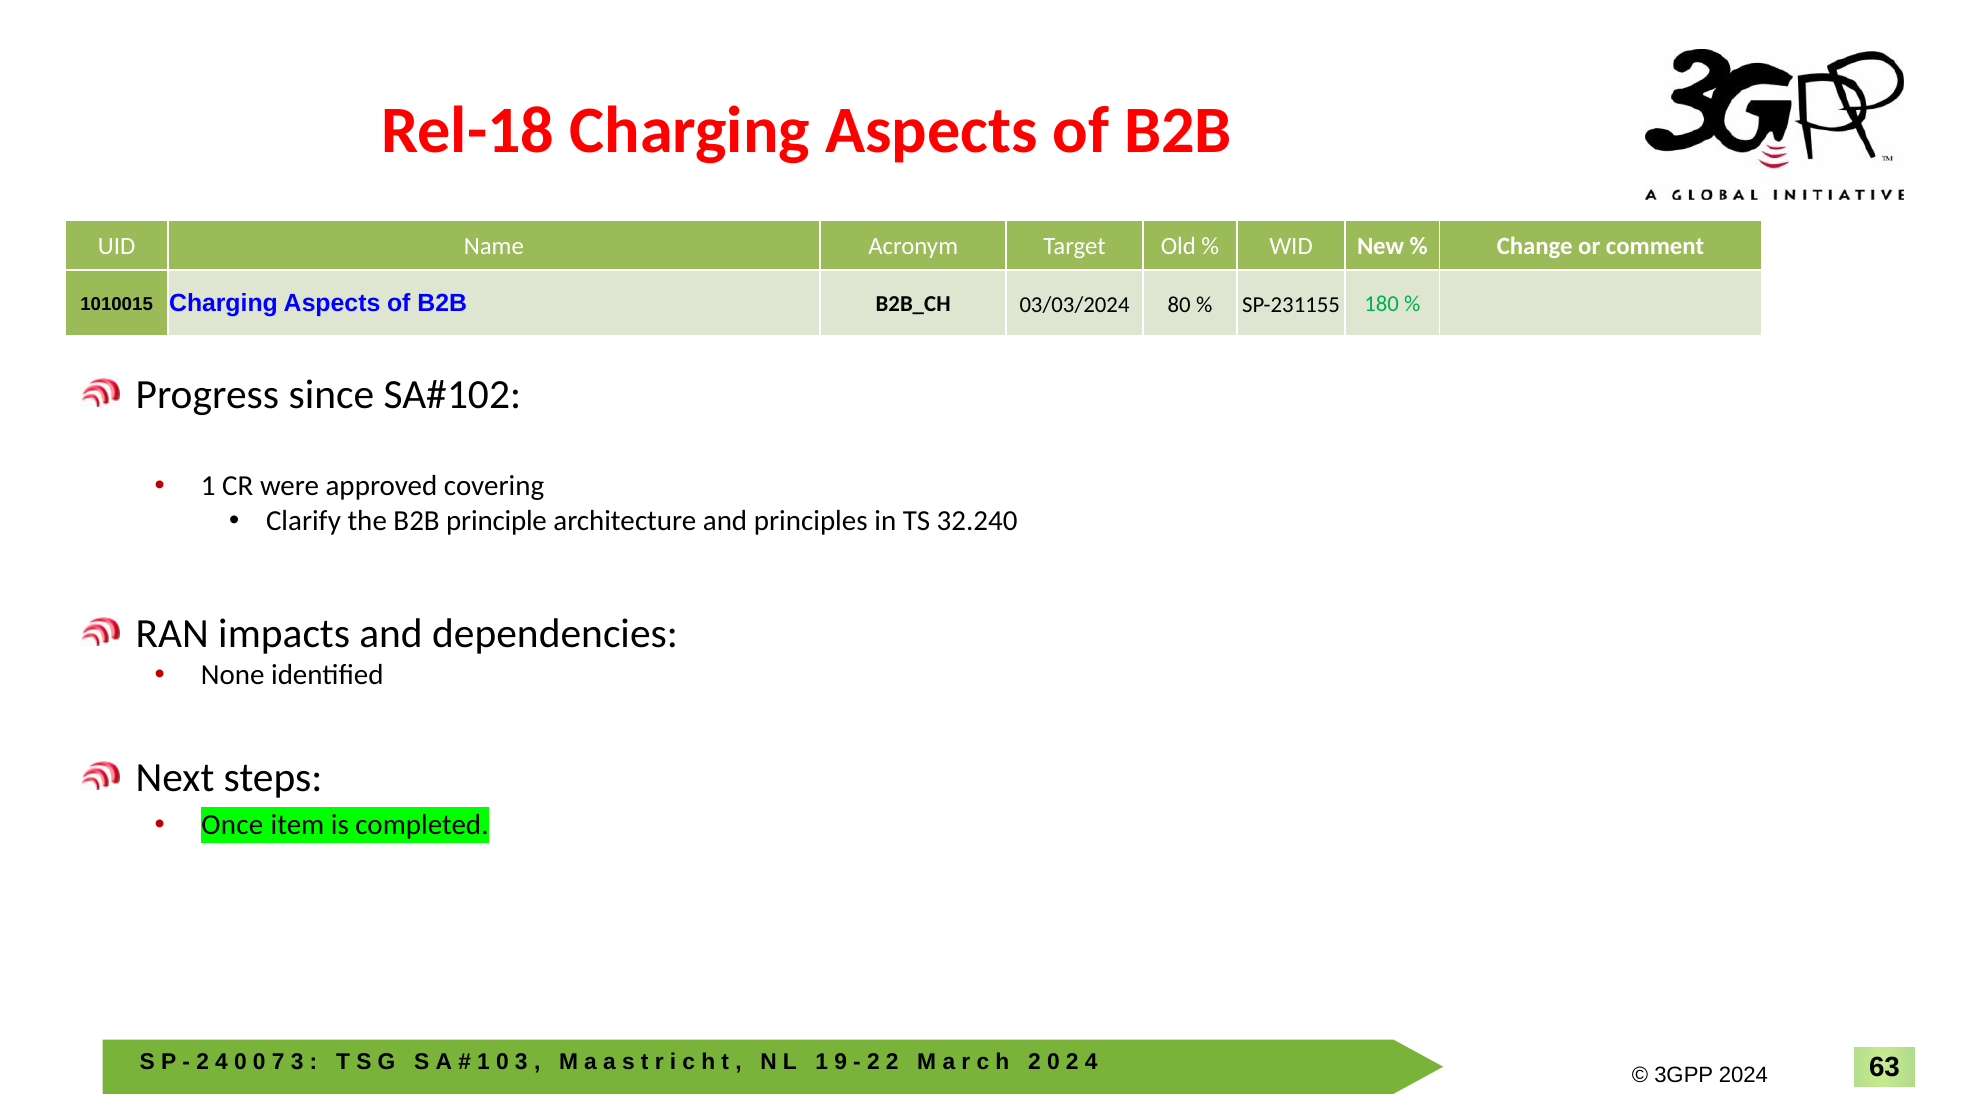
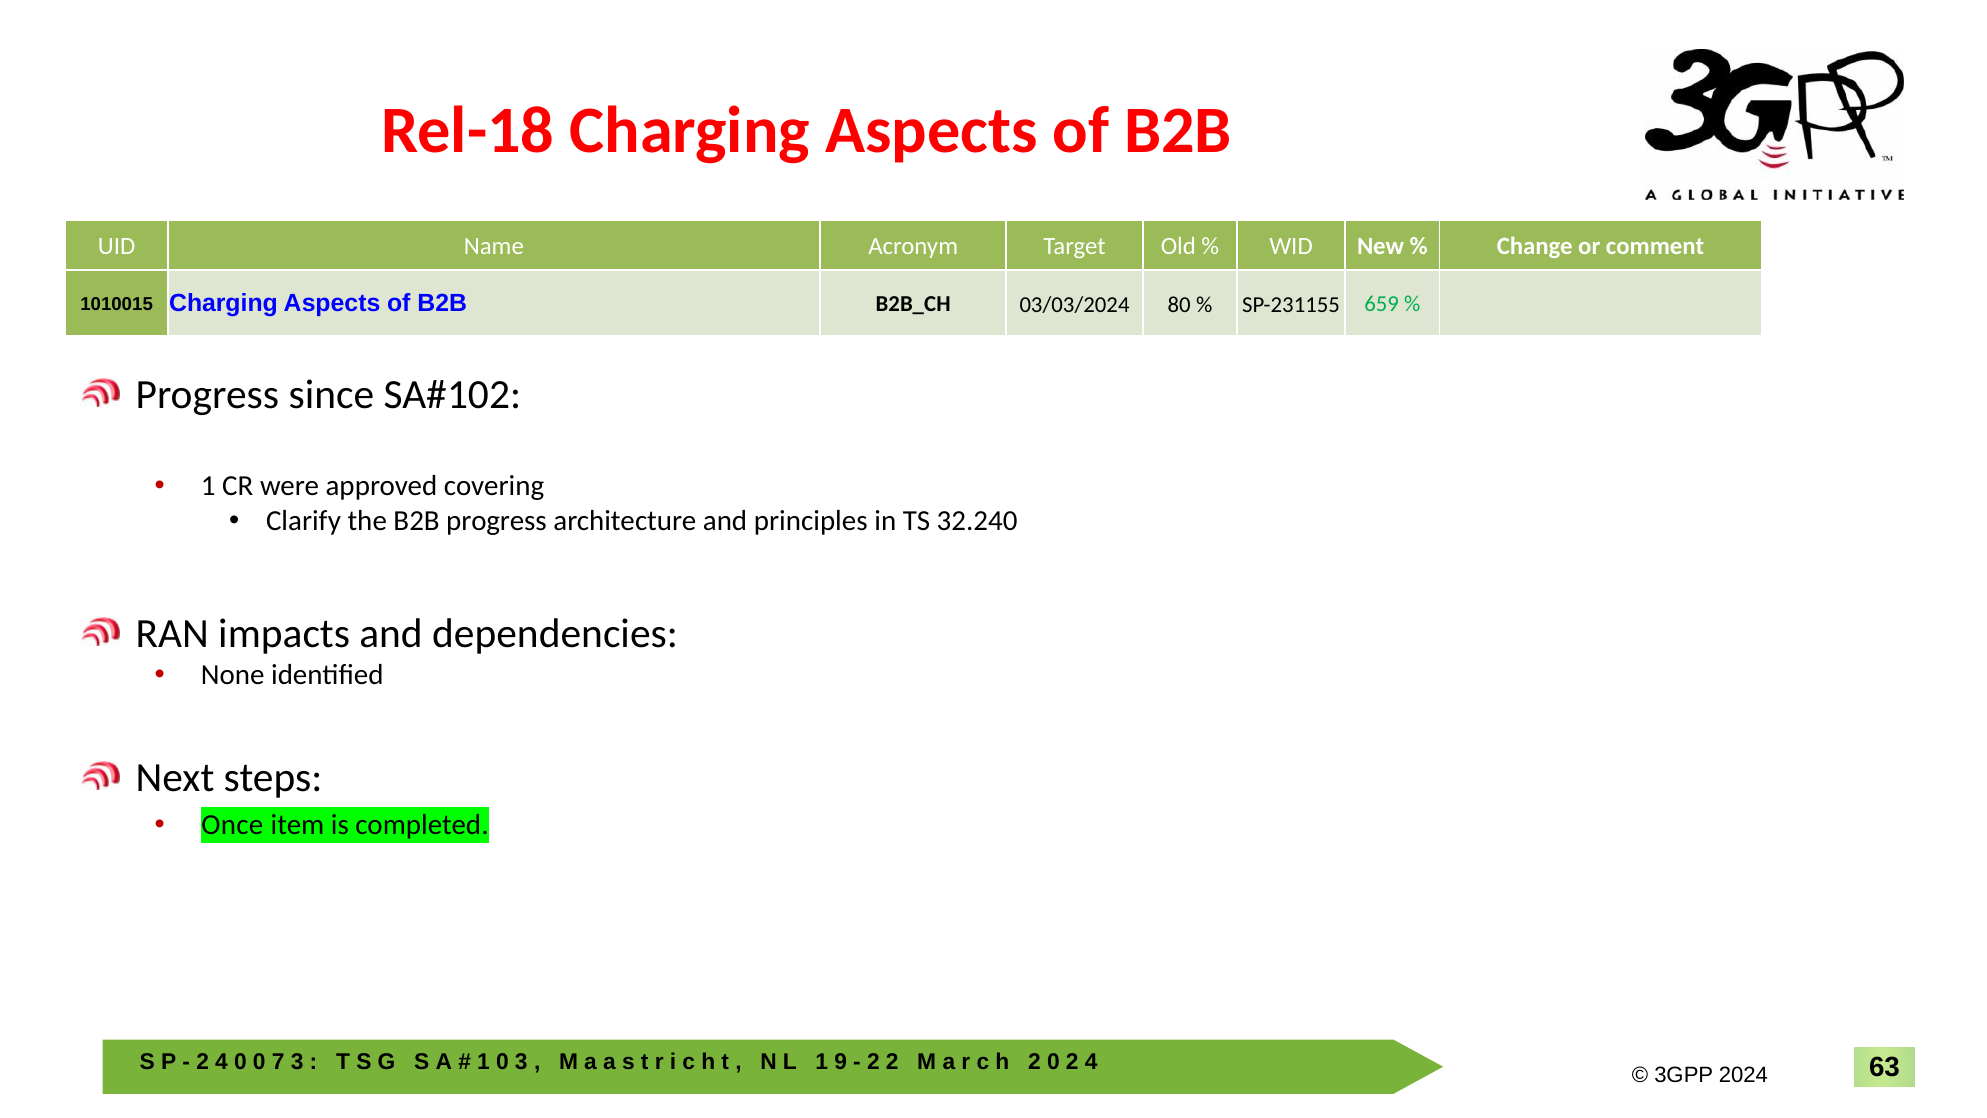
180: 180 -> 659 (1382, 304)
B2B principle: principle -> progress (497, 521)
